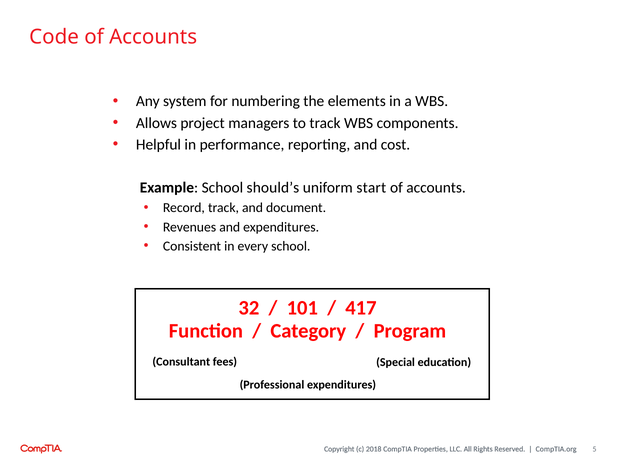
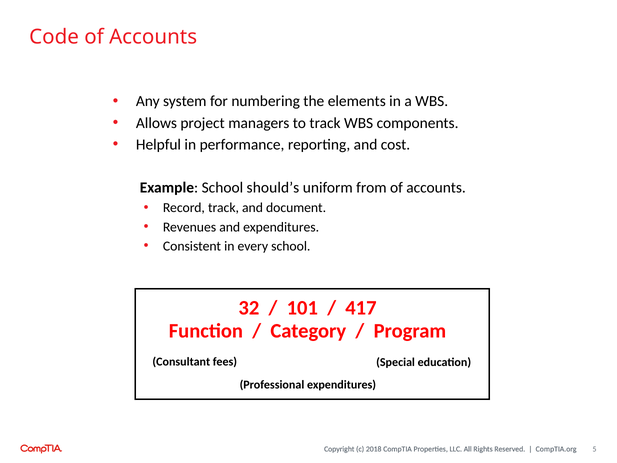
start: start -> from (371, 188)
